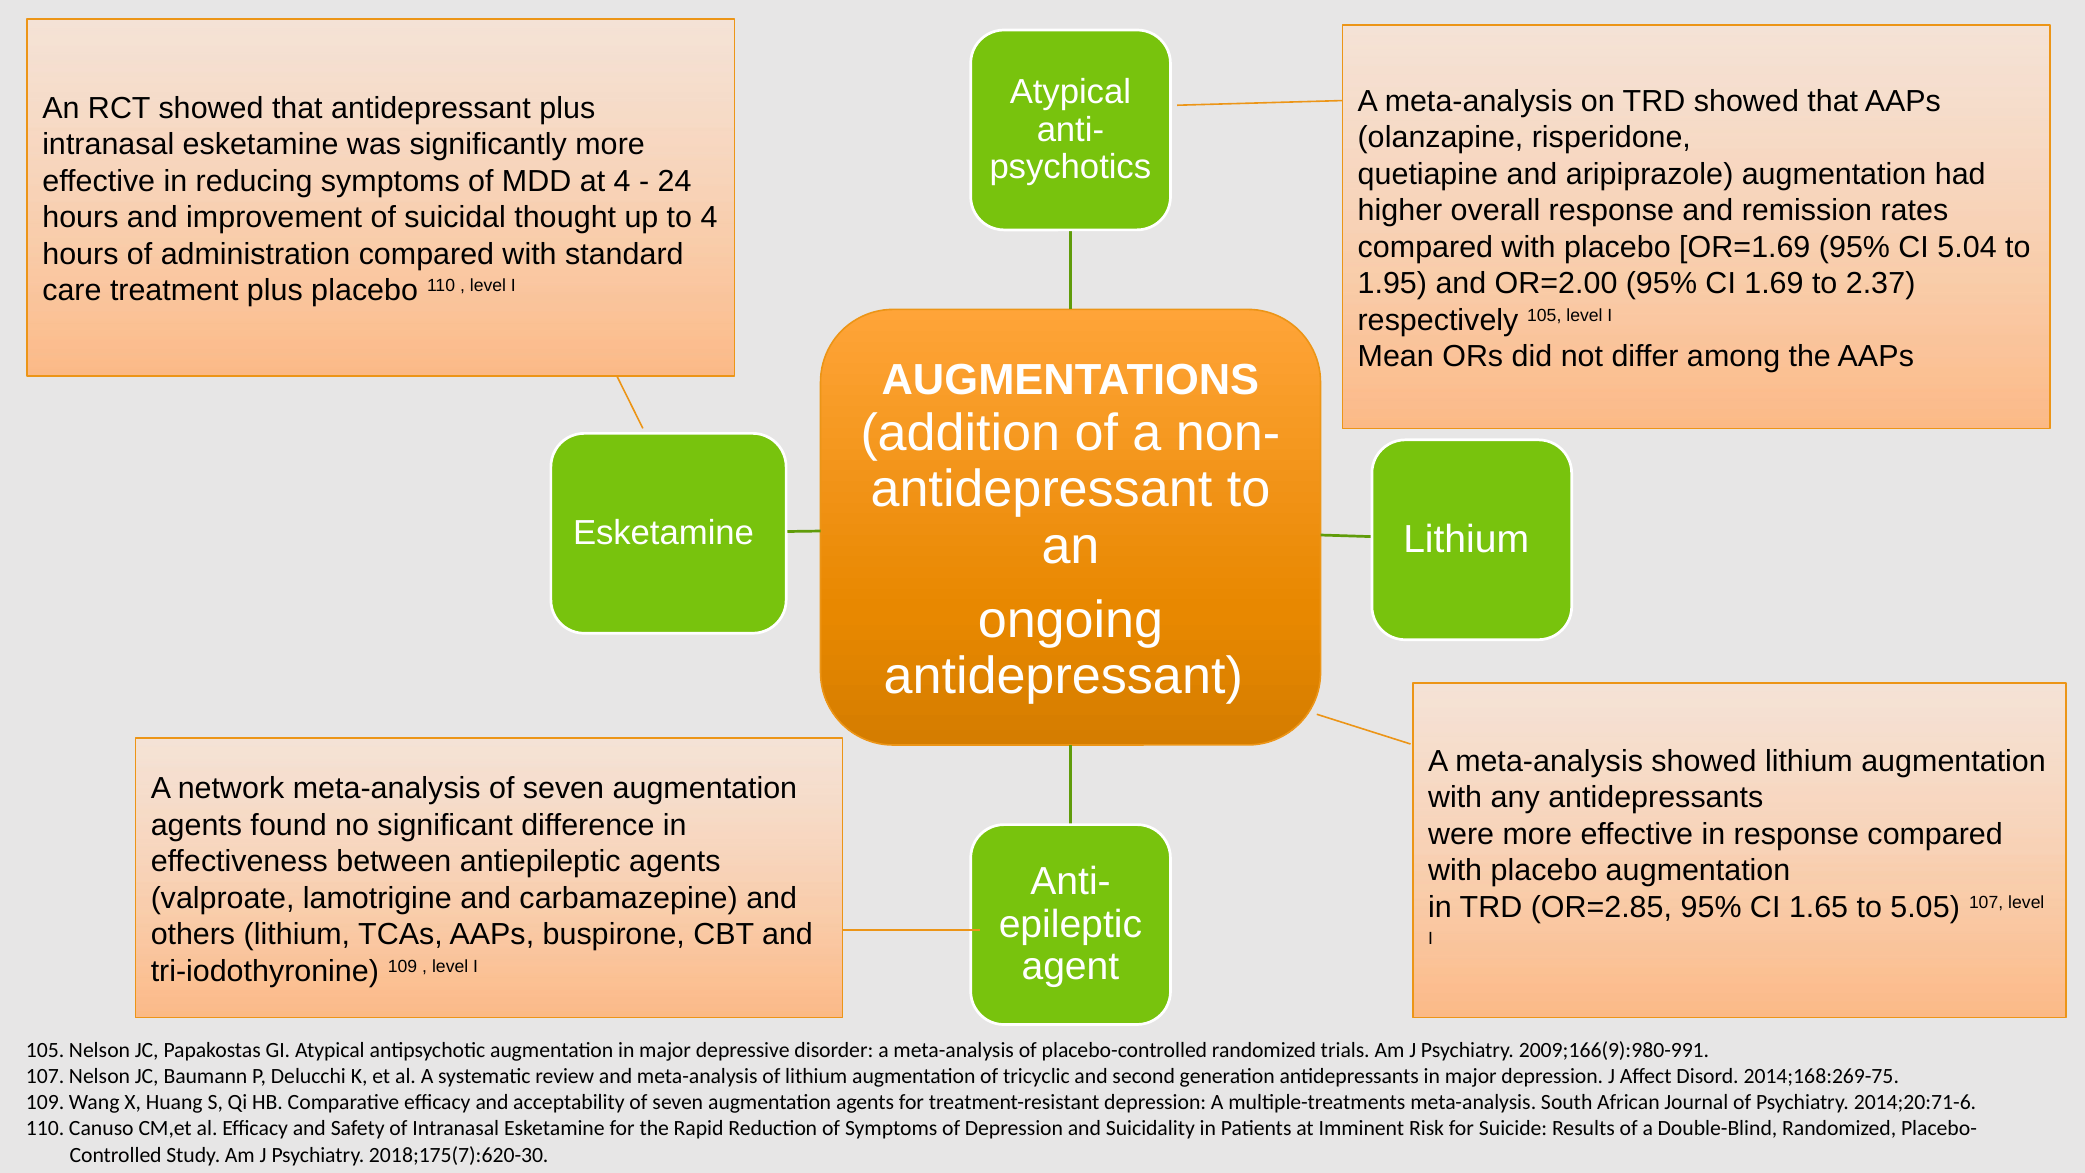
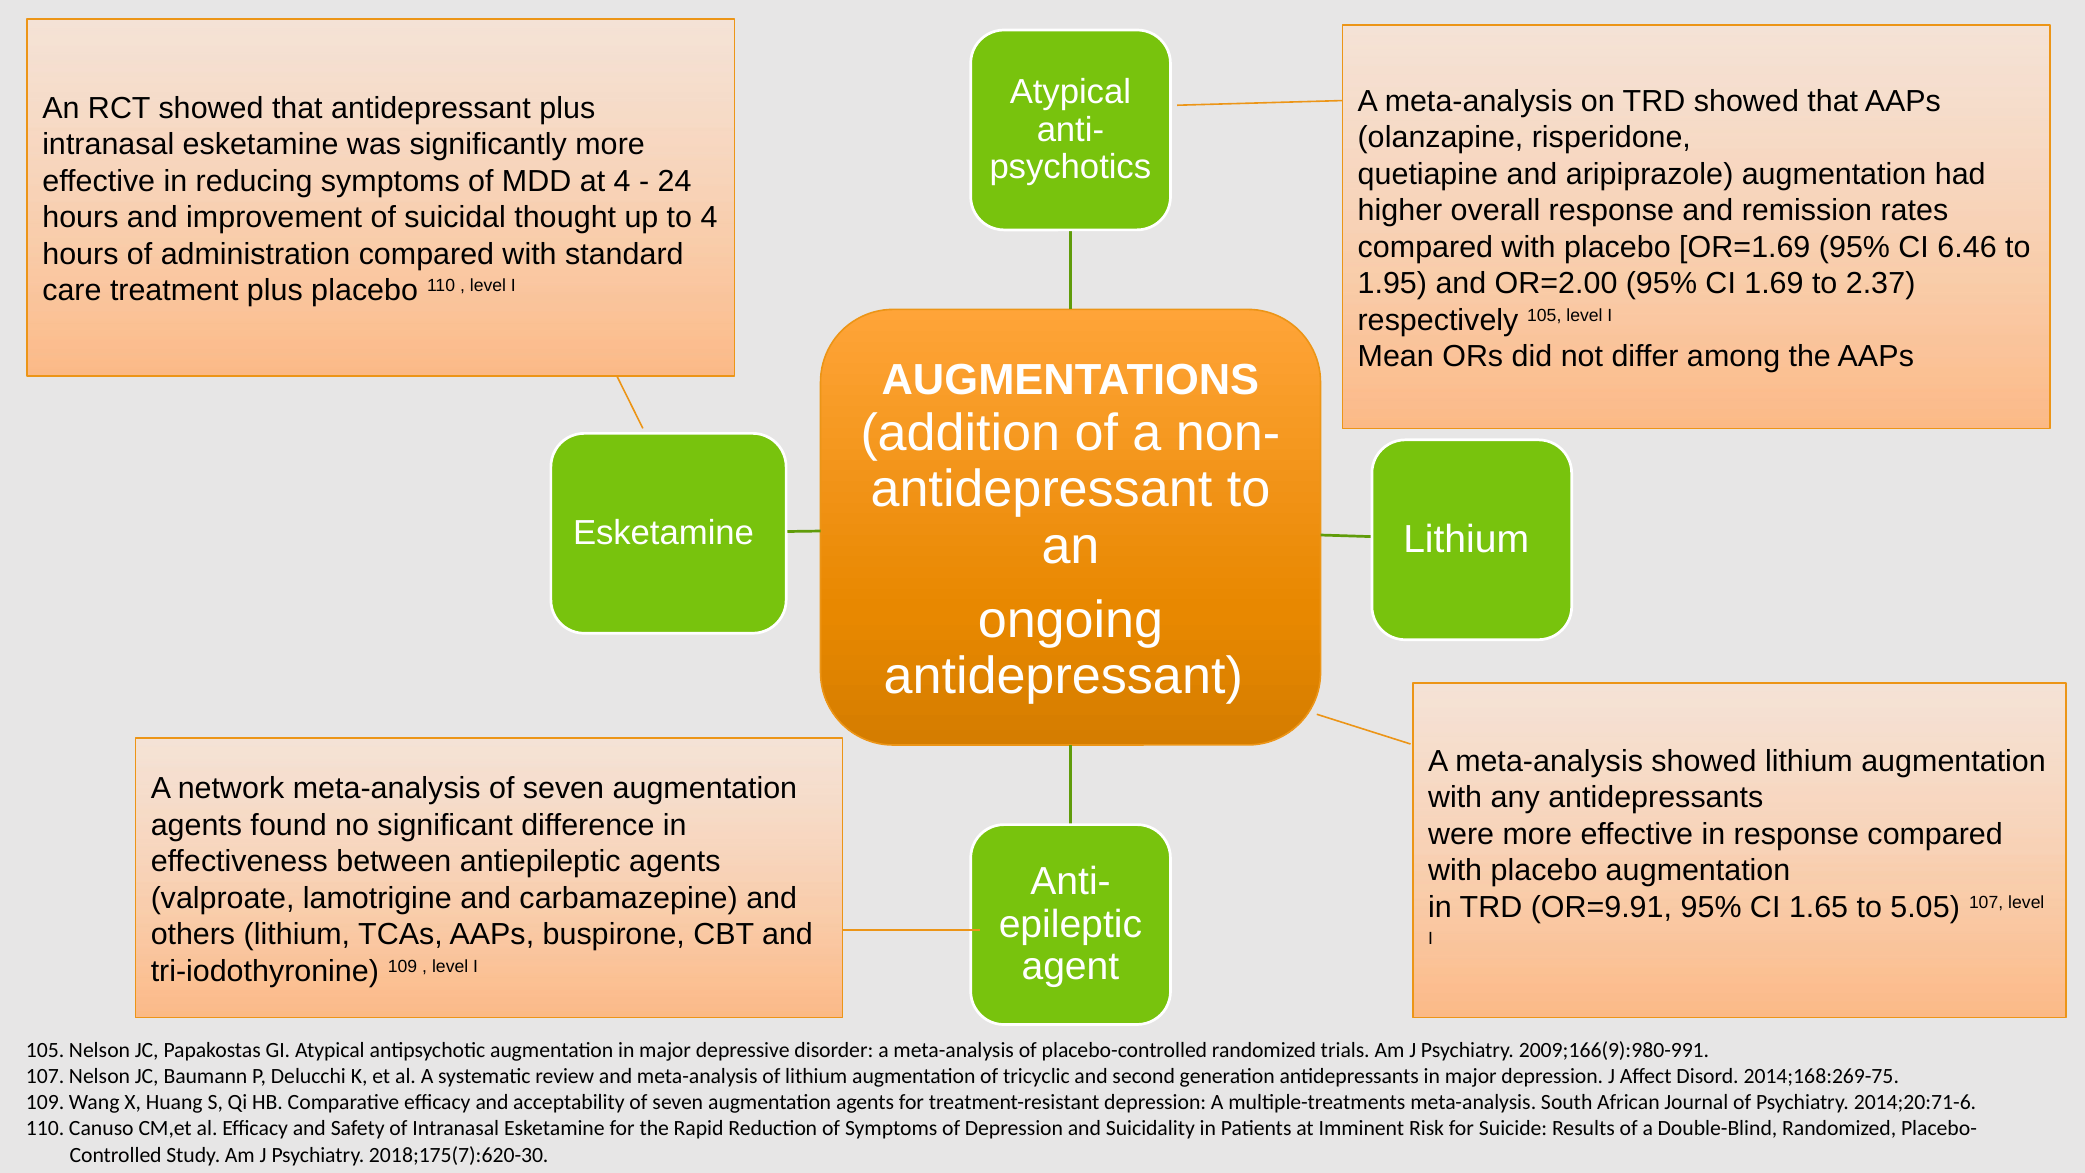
5.04: 5.04 -> 6.46 (1967, 247)
OR=2.85: OR=2.85 -> OR=9.91 (1601, 907)
